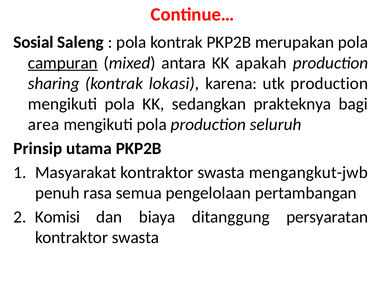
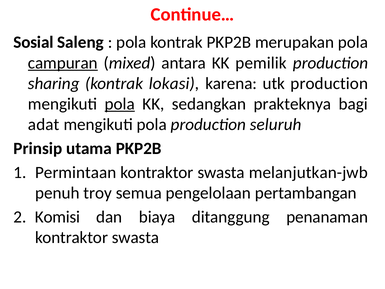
apakah: apakah -> pemilik (261, 63)
pola underline: none -> present (120, 104)
area: area -> adat (44, 124)
Masyarakat: Masyarakat -> Permintaan (76, 172)
mengangkut-jwb: mengangkut-jwb -> melanjutkan-jwb (308, 172)
rasa: rasa -> troy (98, 193)
persyaratan: persyaratan -> penanaman (327, 217)
